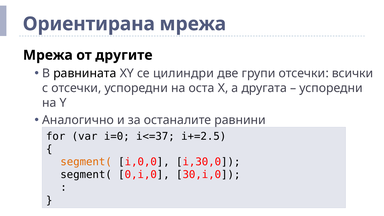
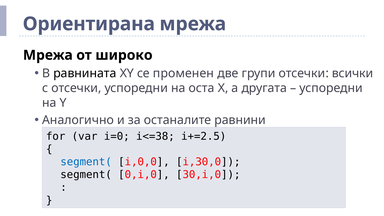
другите: другите -> широко (124, 55)
цилиндри: цилиндри -> променен (183, 73)
i<=37: i<=37 -> i<=38 (155, 136)
segment( colour: orange -> blue (86, 162)
